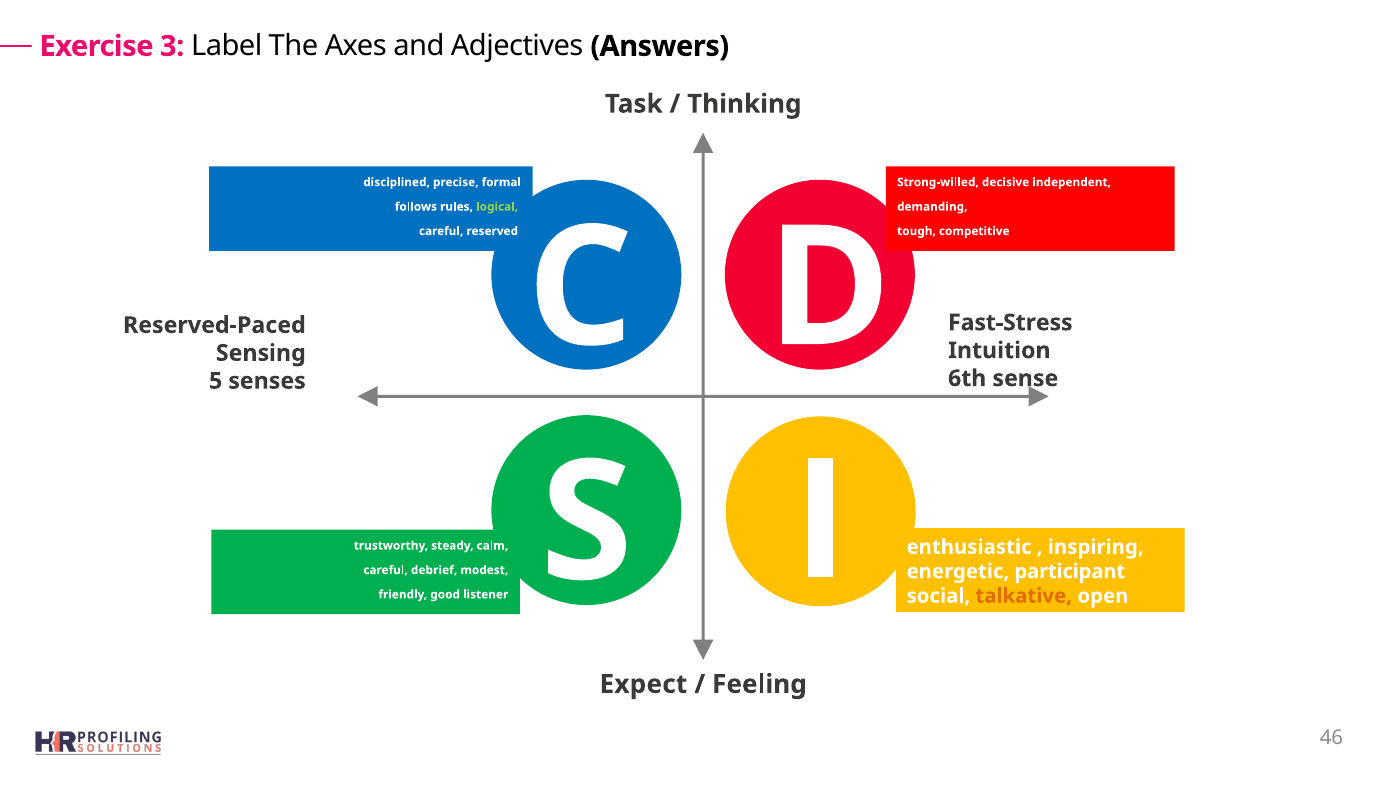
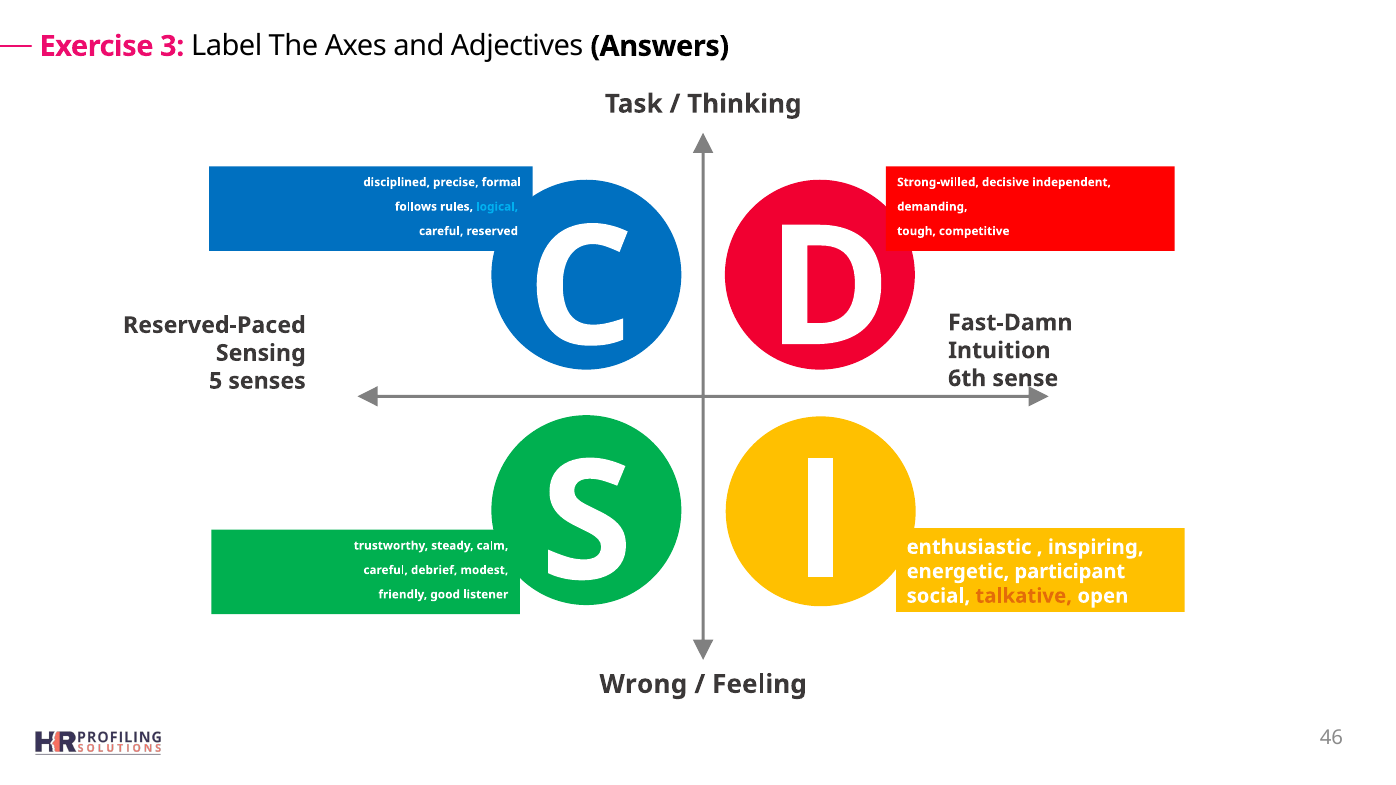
logical colour: light green -> light blue (497, 207)
Fast-Stress: Fast-Stress -> Fast-Damn (1010, 323)
Expect: Expect -> Wrong (643, 684)
